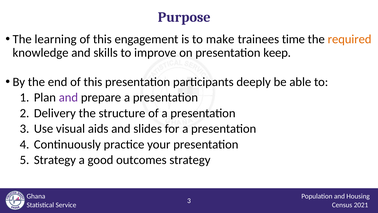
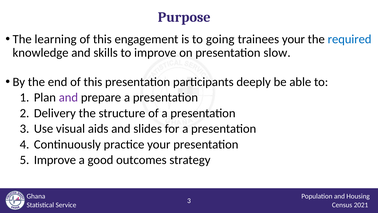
make: make -> going (220, 39)
trainees time: time -> your (293, 39)
required colour: orange -> blue (350, 39)
keep: keep -> slow (277, 53)
Strategy: Strategy -> Improve (55, 160)
